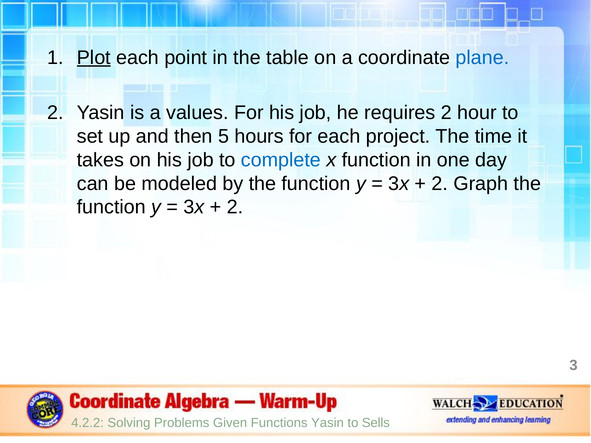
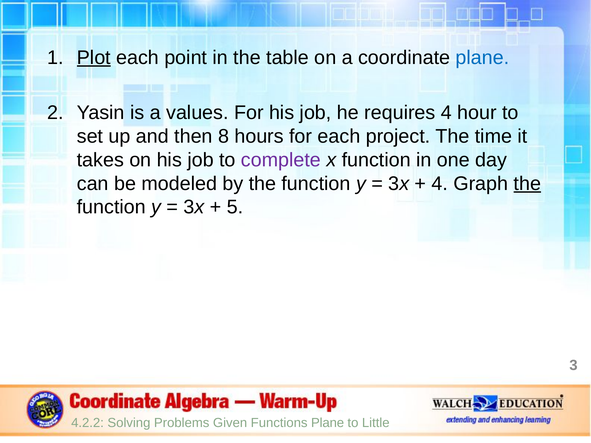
requires 2: 2 -> 4 (446, 113)
5: 5 -> 8 (224, 136)
complete colour: blue -> purple (281, 160)
2: 2 -> 4 (440, 184)
the underline: none -> present (527, 184)
2: 2 -> 5 (235, 207)
Functions Yasin: Yasin -> Plane (328, 423)
Sells: Sells -> Little (376, 423)
